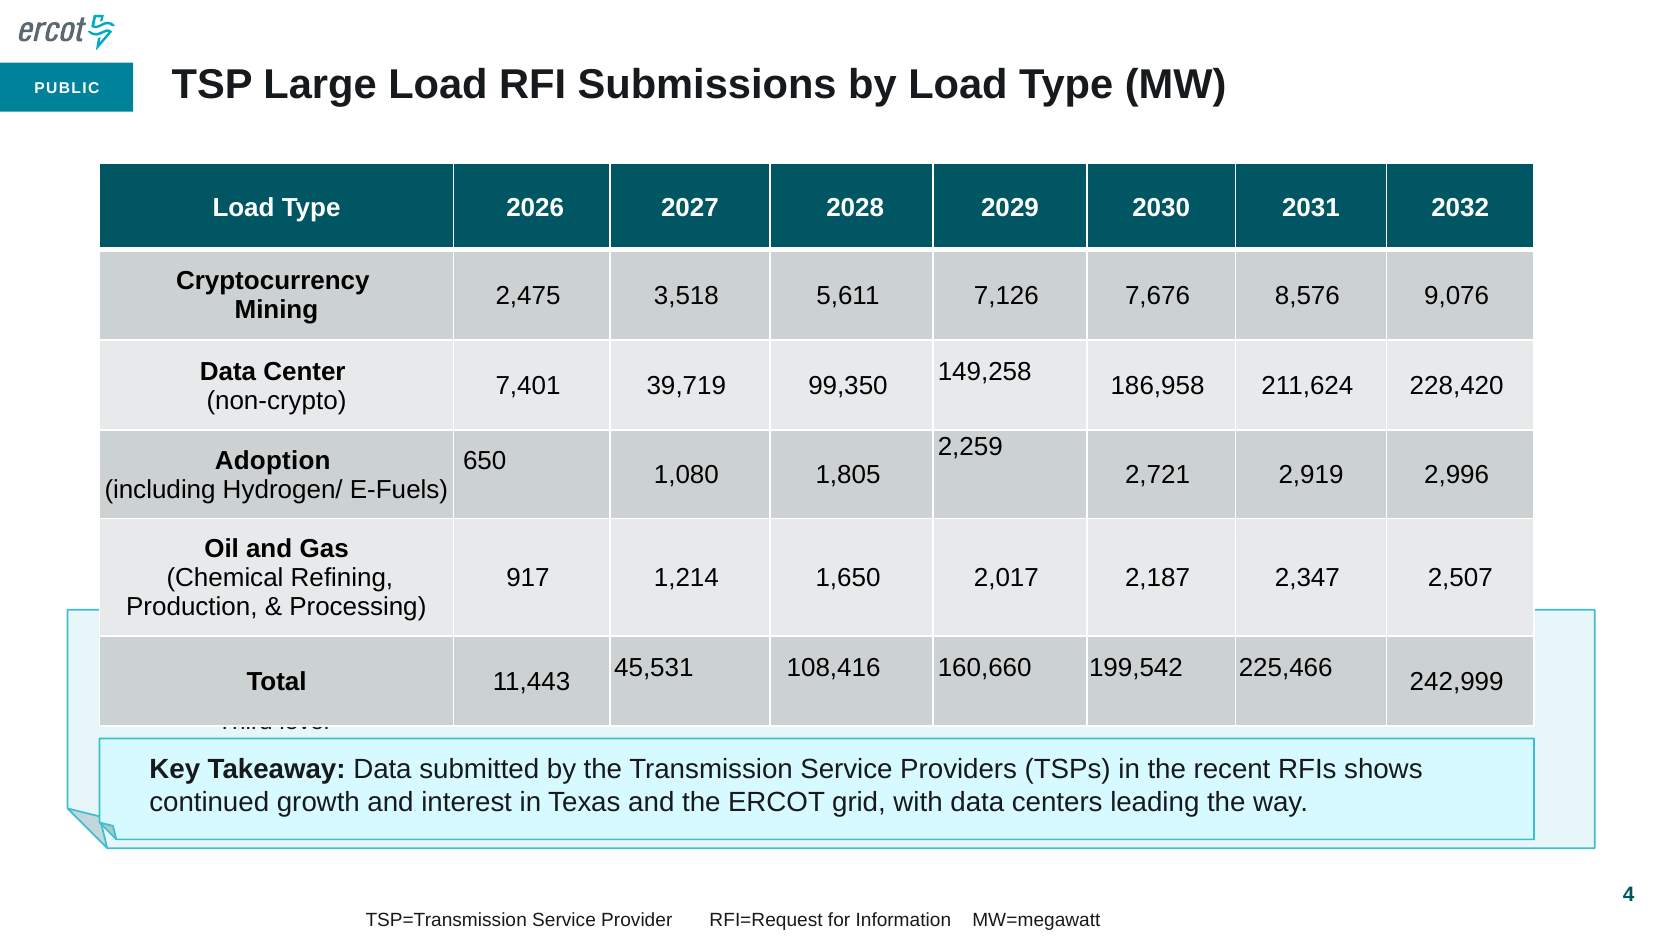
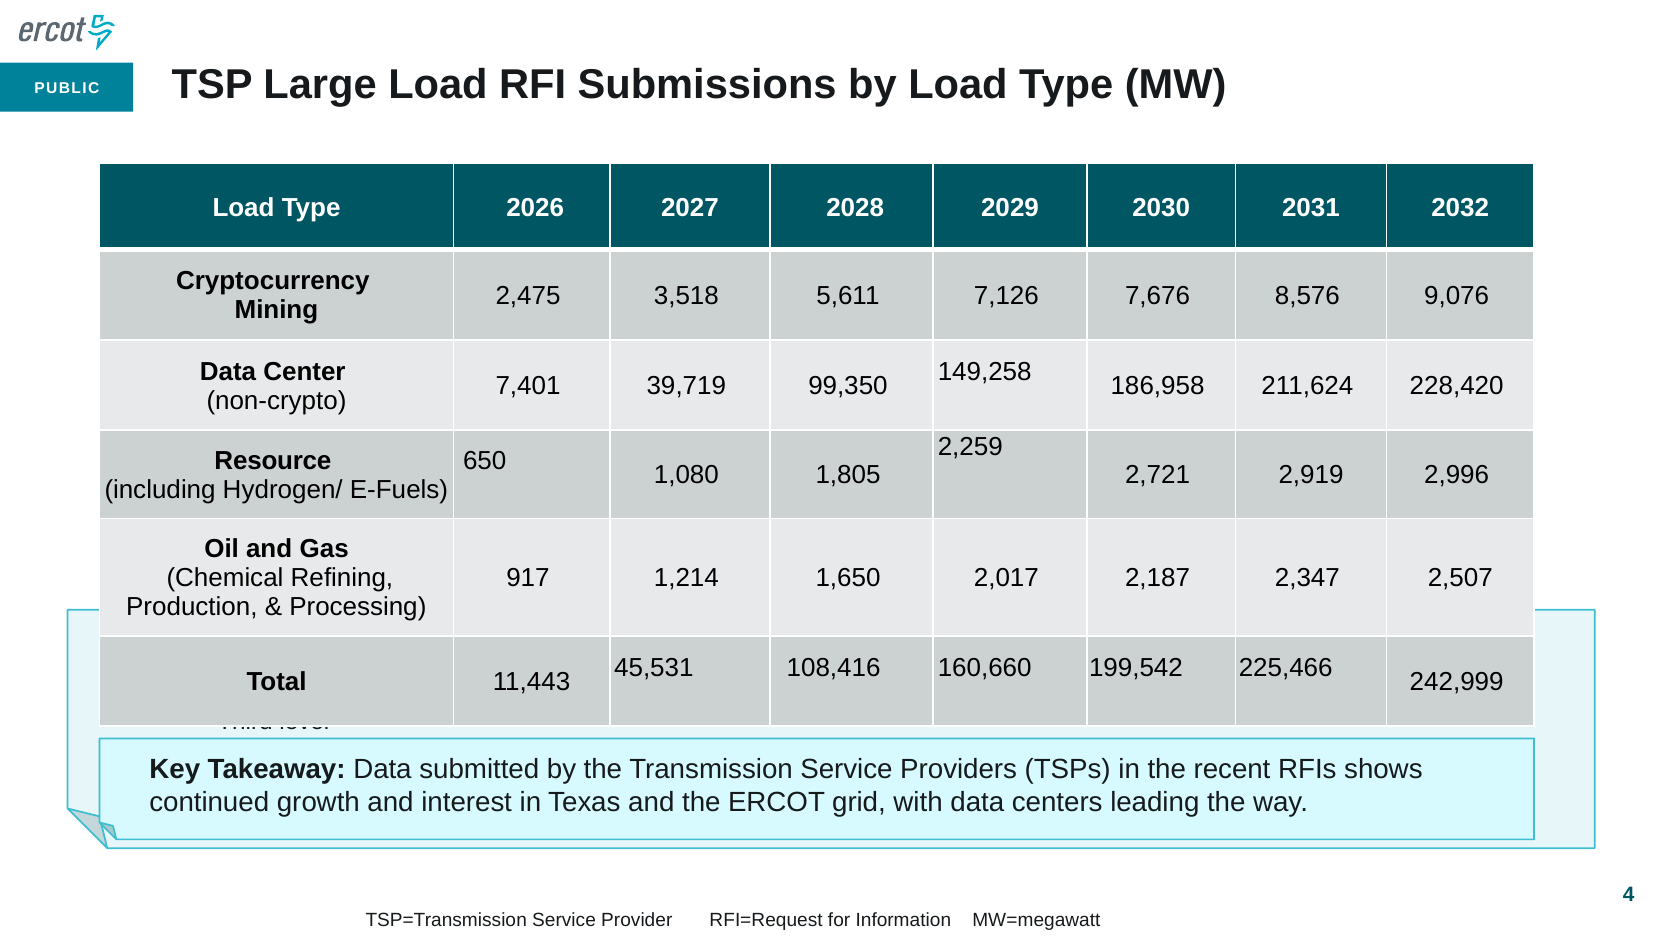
Adoption: Adoption -> Resource (273, 461)
